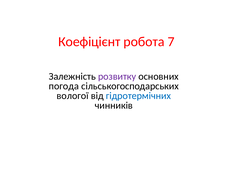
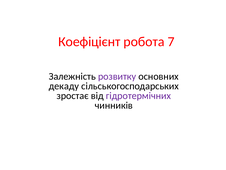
погода: погода -> декаду (64, 86)
вологої: вологої -> зростає (73, 95)
гідротермічних colour: blue -> purple (138, 95)
